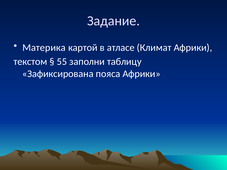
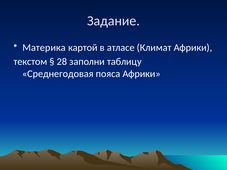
55: 55 -> 28 (62, 62)
Зафиксирована: Зафиксирована -> Среднегодовая (58, 74)
